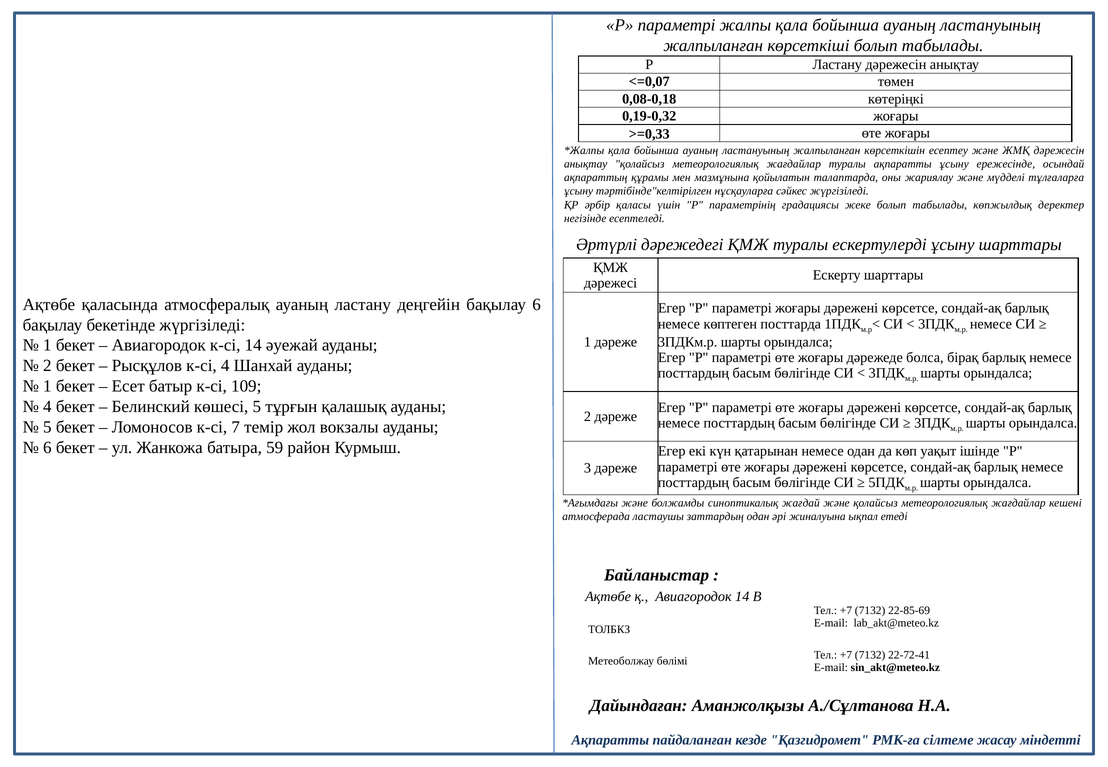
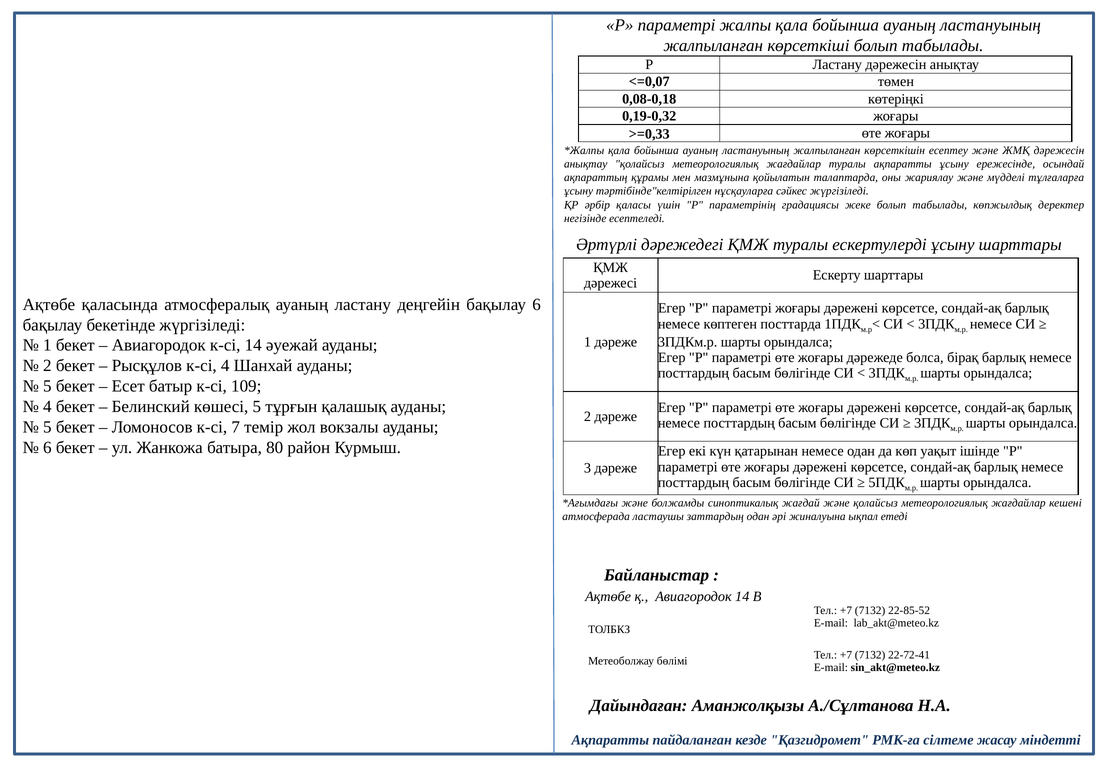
1: 1 -> 5 (47, 386)
59: 59 -> 80 (275, 448)
22-85-69: 22-85-69 -> 22-85-52 (909, 611)
